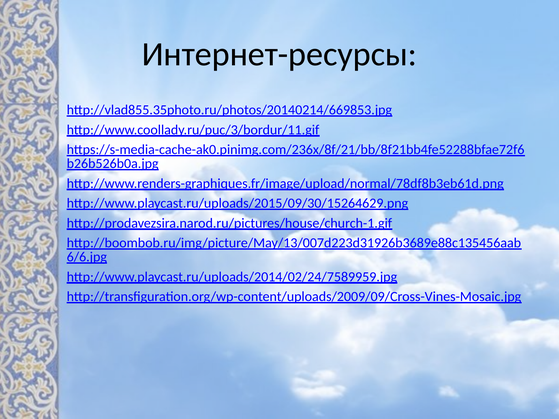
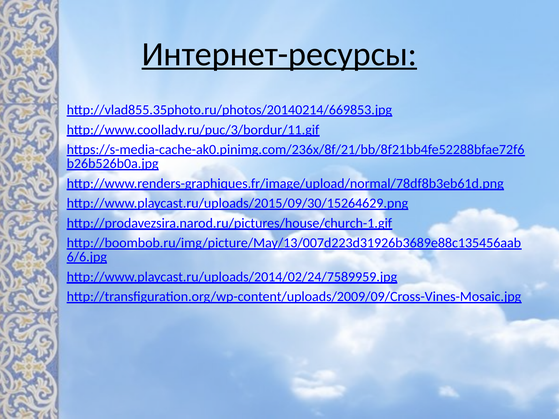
Интернет-ресурсы underline: none -> present (279, 54)
